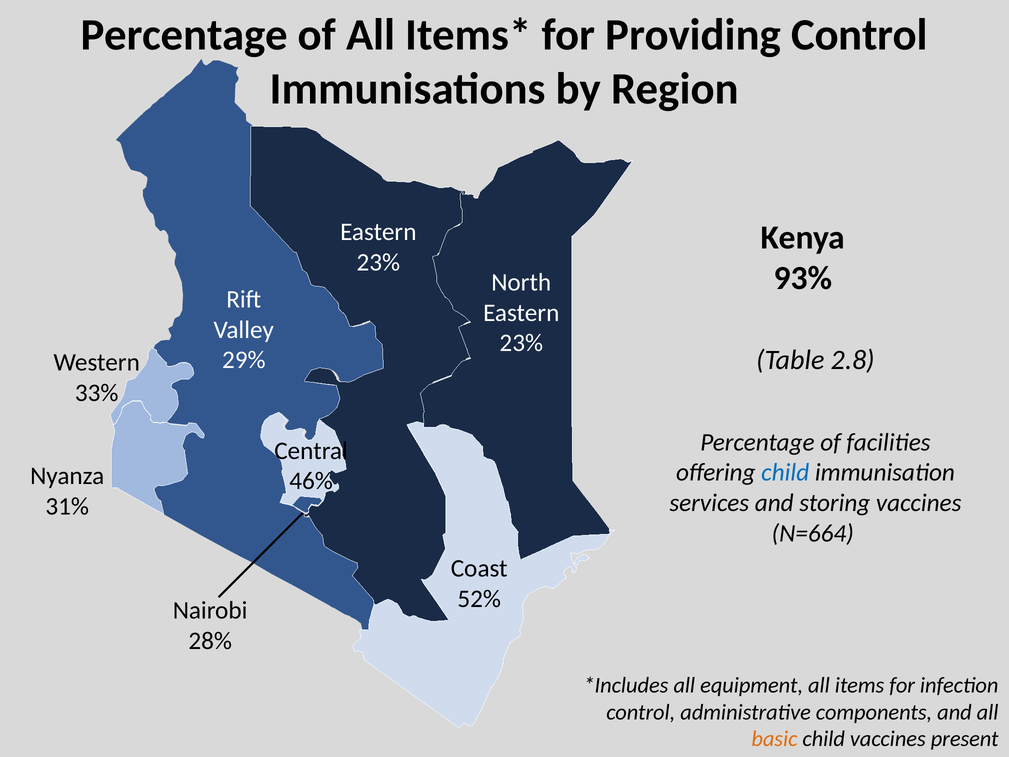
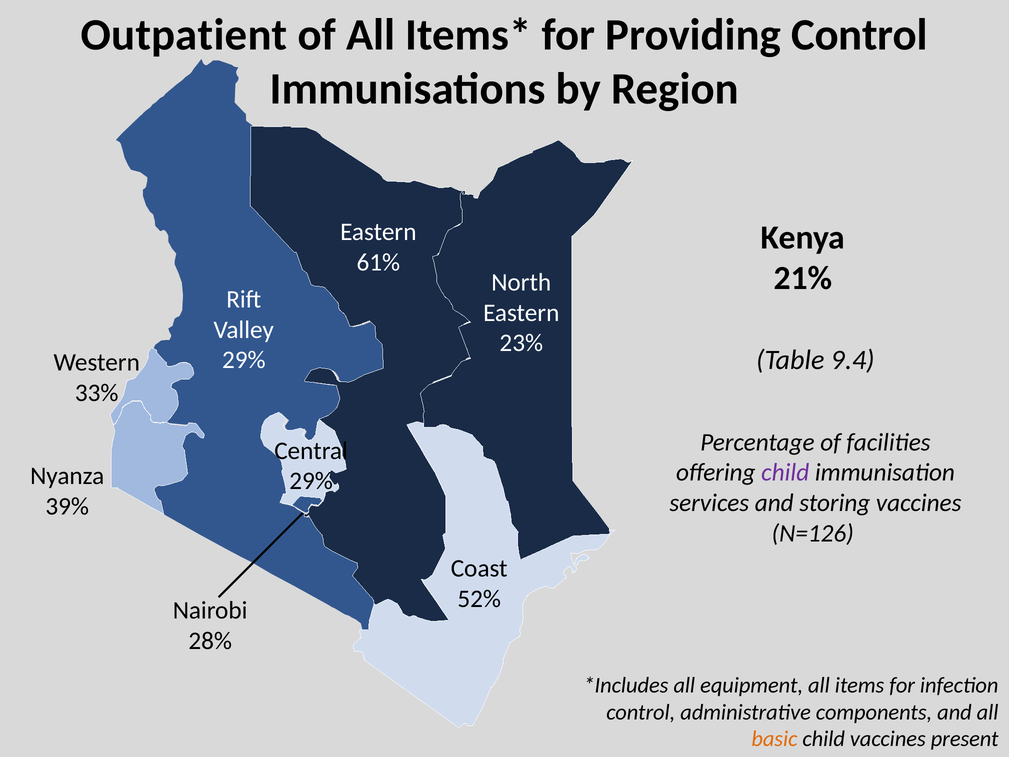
Percentage: Percentage -> Outpatient (184, 35)
23%: 23% -> 61% (378, 262)
93%: 93% -> 21% (803, 278)
2.8: 2.8 -> 9.4 (853, 360)
child colour: blue -> purple (785, 473)
46%: 46% -> 29% (311, 481)
31%: 31% -> 39% (67, 506)
N=664: N=664 -> N=126 (813, 533)
